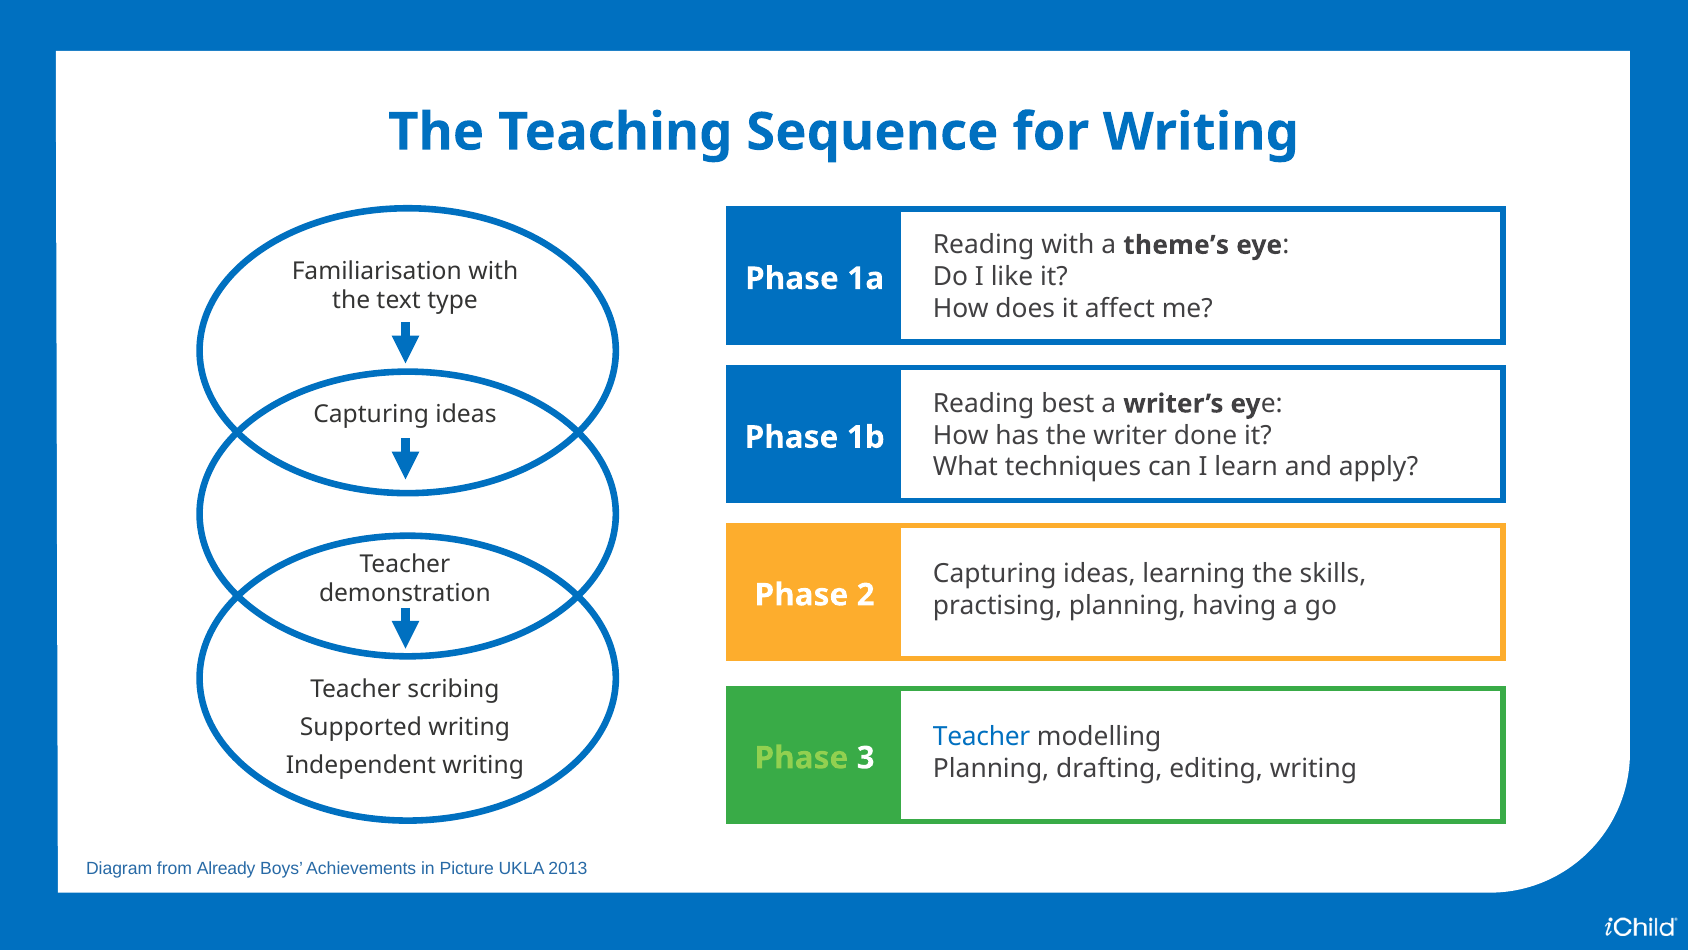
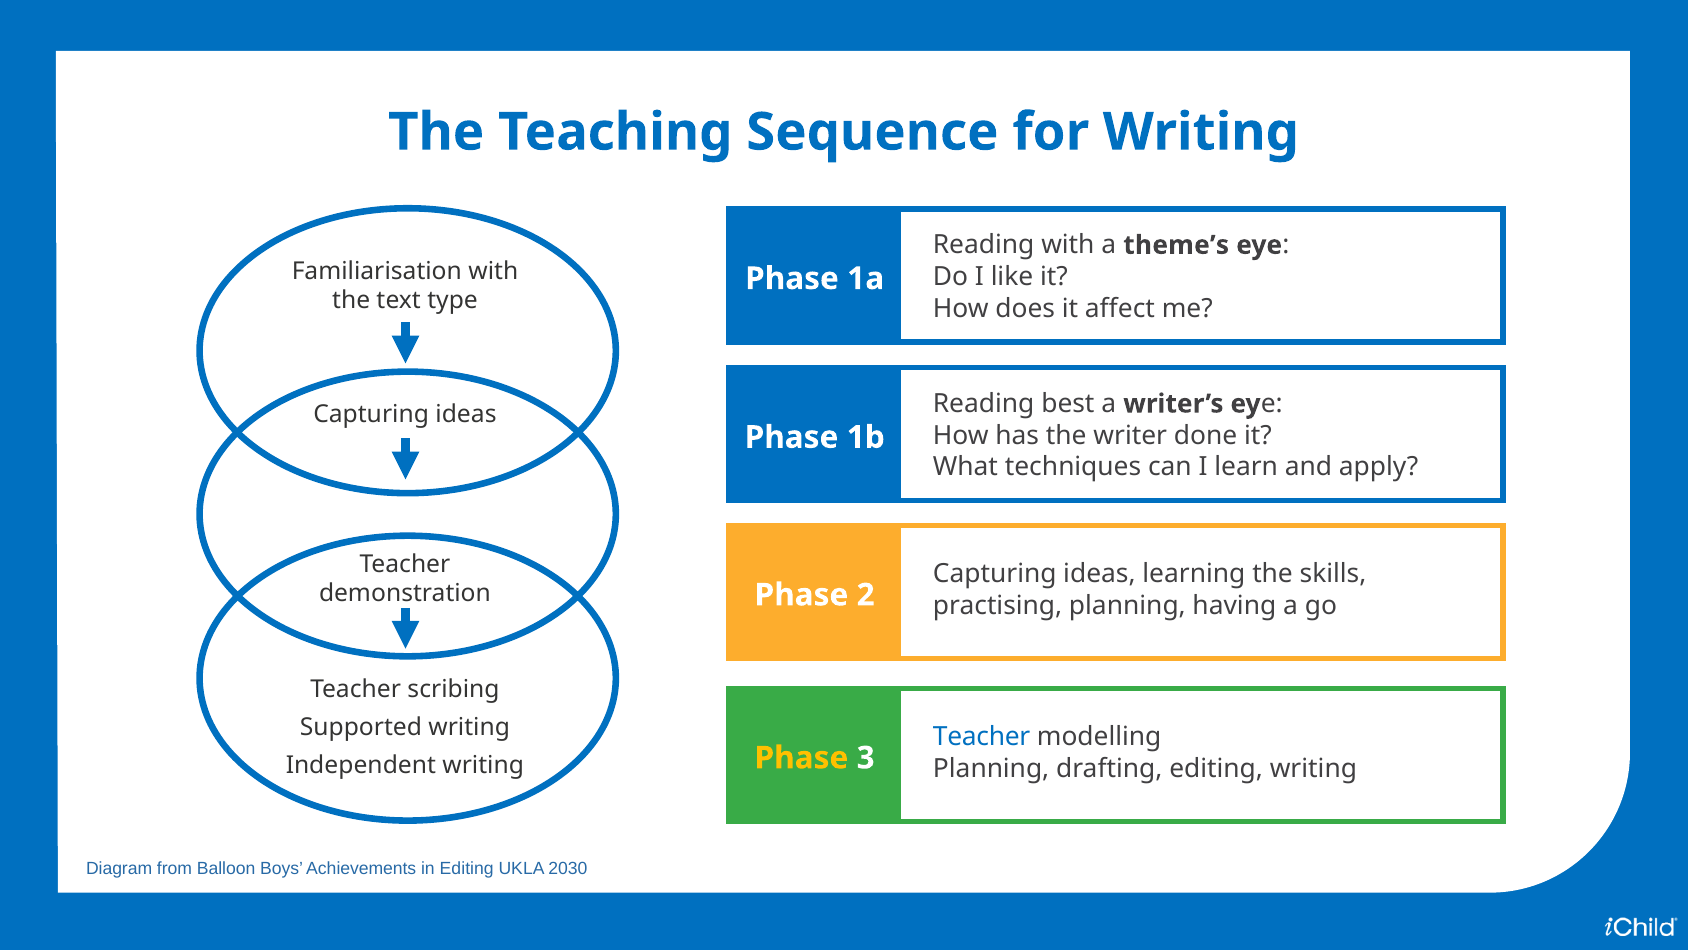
Phase colour: light green -> yellow (801, 758)
Already: Already -> Balloon (226, 868)
in Picture: Picture -> Editing (467, 868)
2013: 2013 -> 2030 (568, 868)
